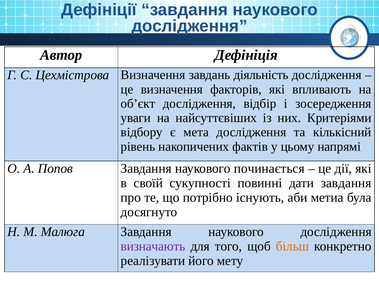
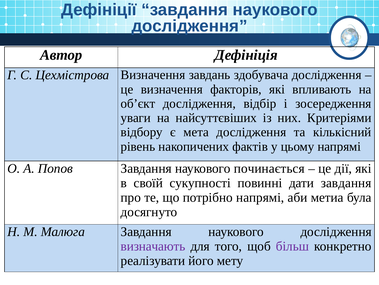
діяльність: діяльність -> здобувача (261, 75)
потрібно існують: існують -> напрямі (260, 197)
більш colour: orange -> purple (292, 246)
